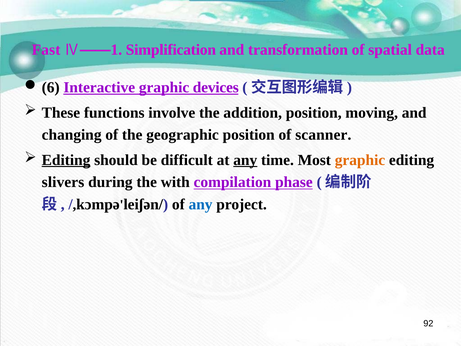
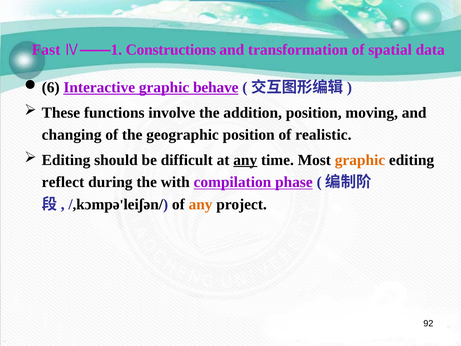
Simplification: Simplification -> Constructions (171, 50)
devices: devices -> behave (216, 87)
scanner: scanner -> realistic (323, 135)
Editing underline: present -> none (66, 160)
slivers: slivers -> reflect (63, 182)
any colour: blue -> orange (201, 204)
